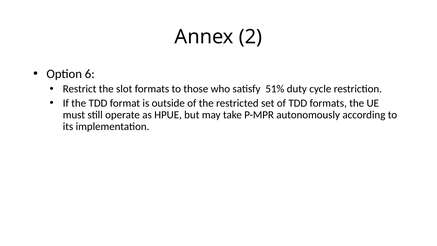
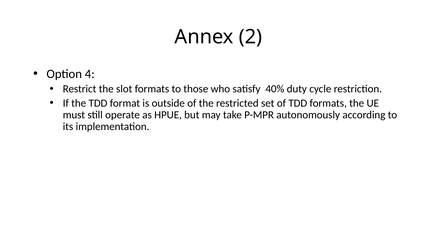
6: 6 -> 4 (90, 74)
51%: 51% -> 40% (275, 89)
